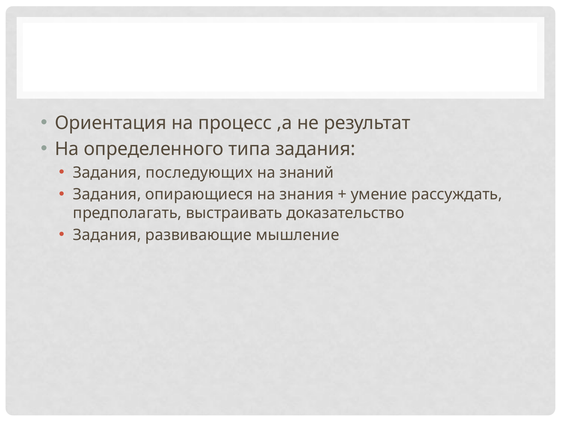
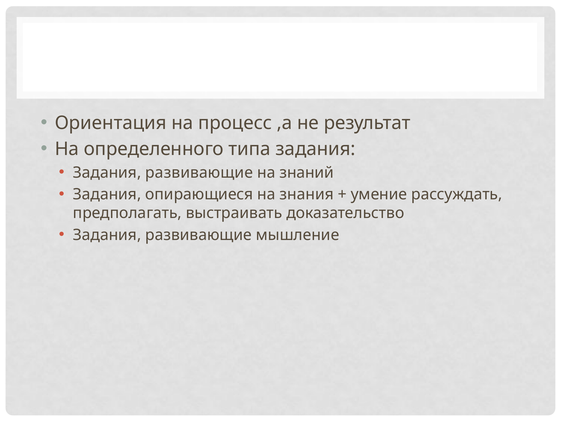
последующих: последующих -> развивающие (199, 172)
